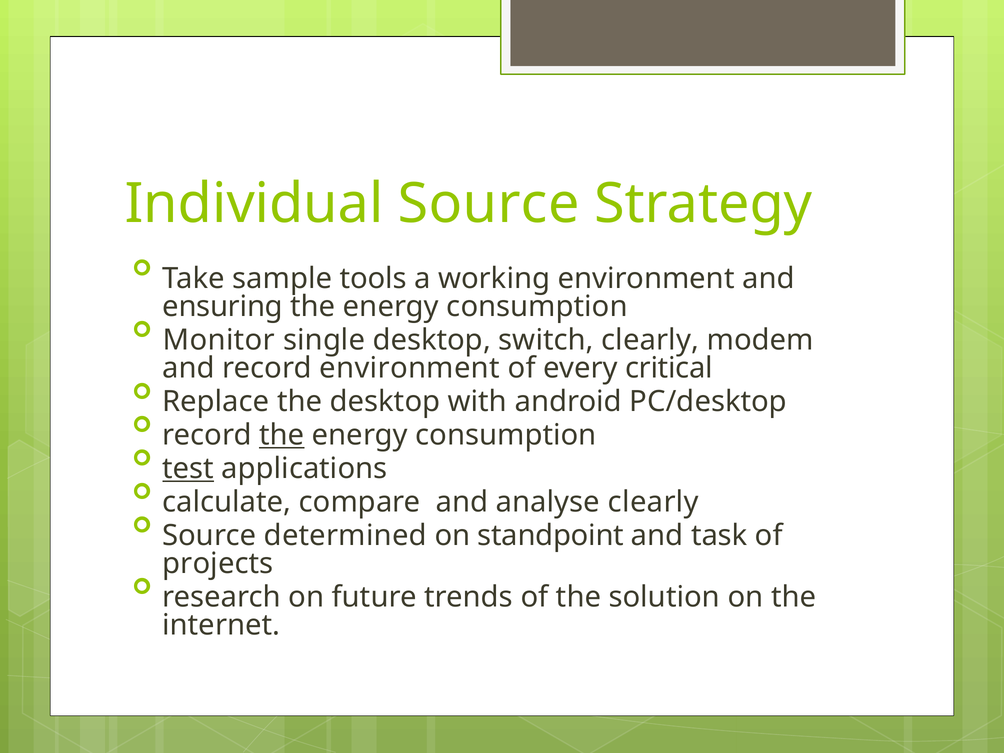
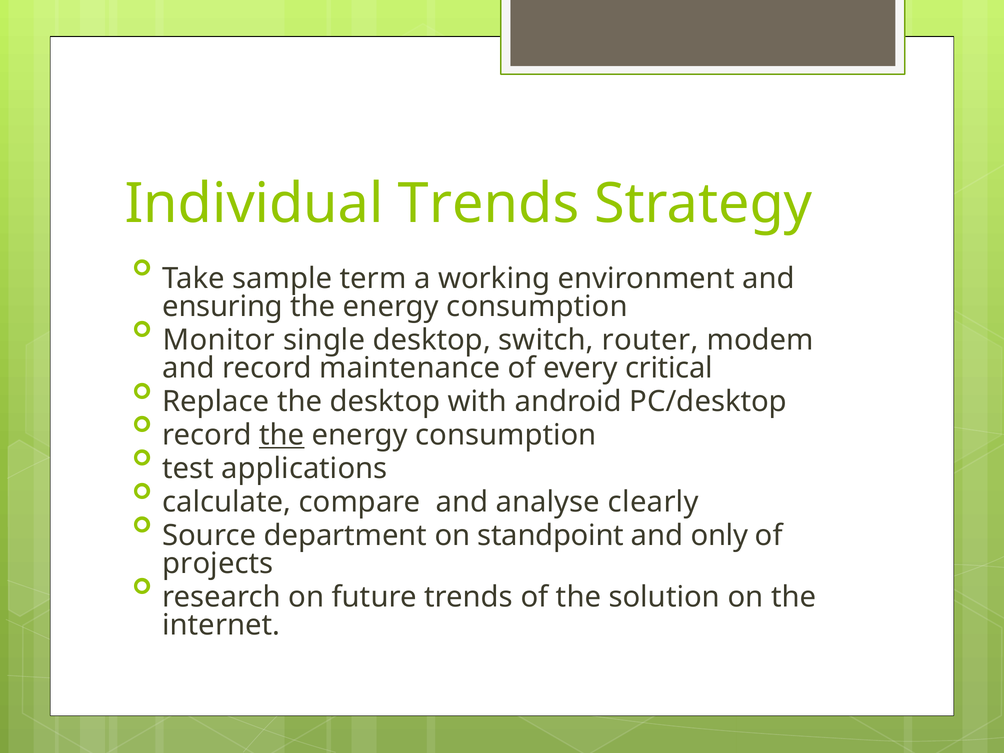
Individual Source: Source -> Trends (489, 204)
tools: tools -> term (373, 279)
switch clearly: clearly -> router (650, 340)
record environment: environment -> maintenance (410, 368)
test underline: present -> none (188, 469)
determined: determined -> department (345, 535)
task: task -> only (719, 535)
